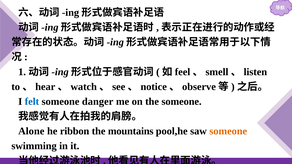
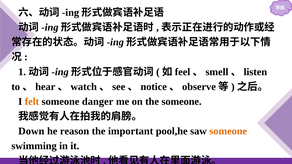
felt colour: blue -> orange (32, 102)
Alone: Alone -> Down (31, 131)
ribbon: ribbon -> reason (75, 131)
mountains: mountains -> important (131, 131)
